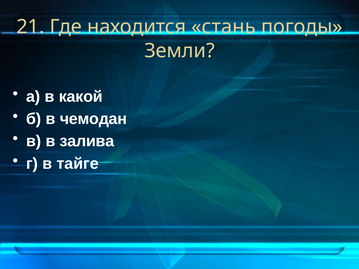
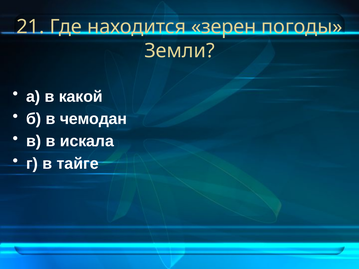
стань: стань -> зерен (224, 27)
залива: залива -> искала (87, 141)
